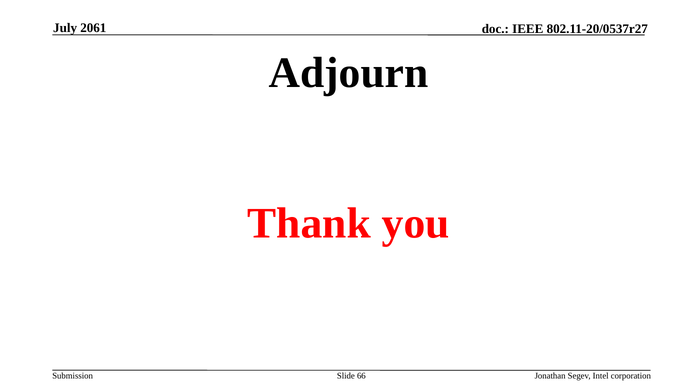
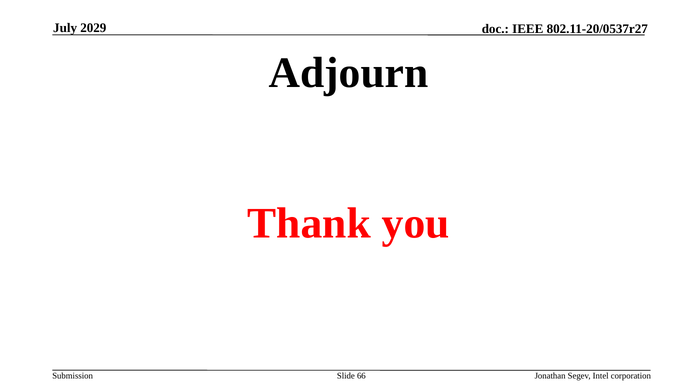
2061: 2061 -> 2029 (93, 28)
